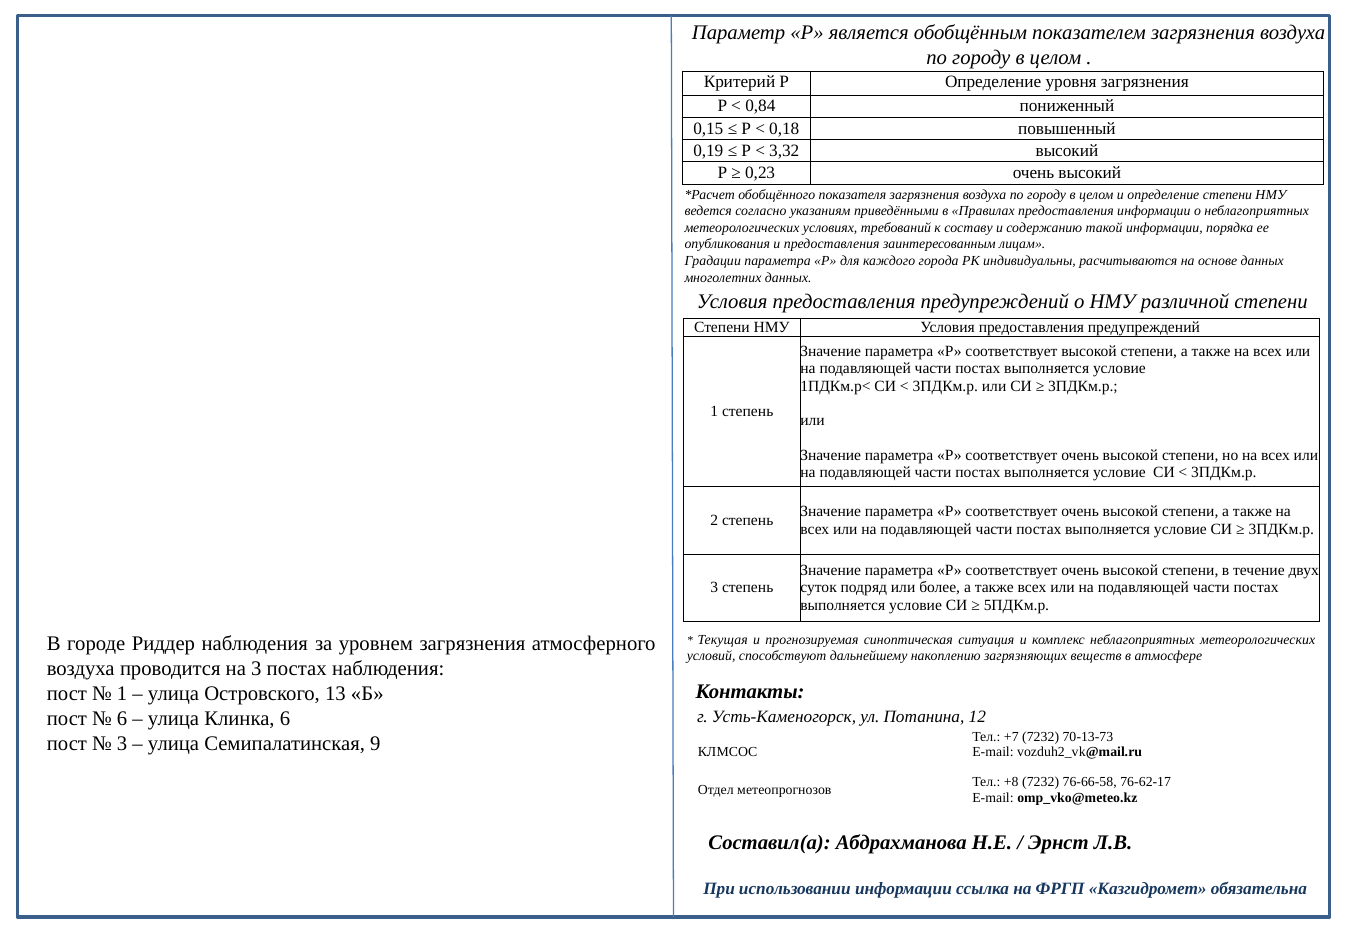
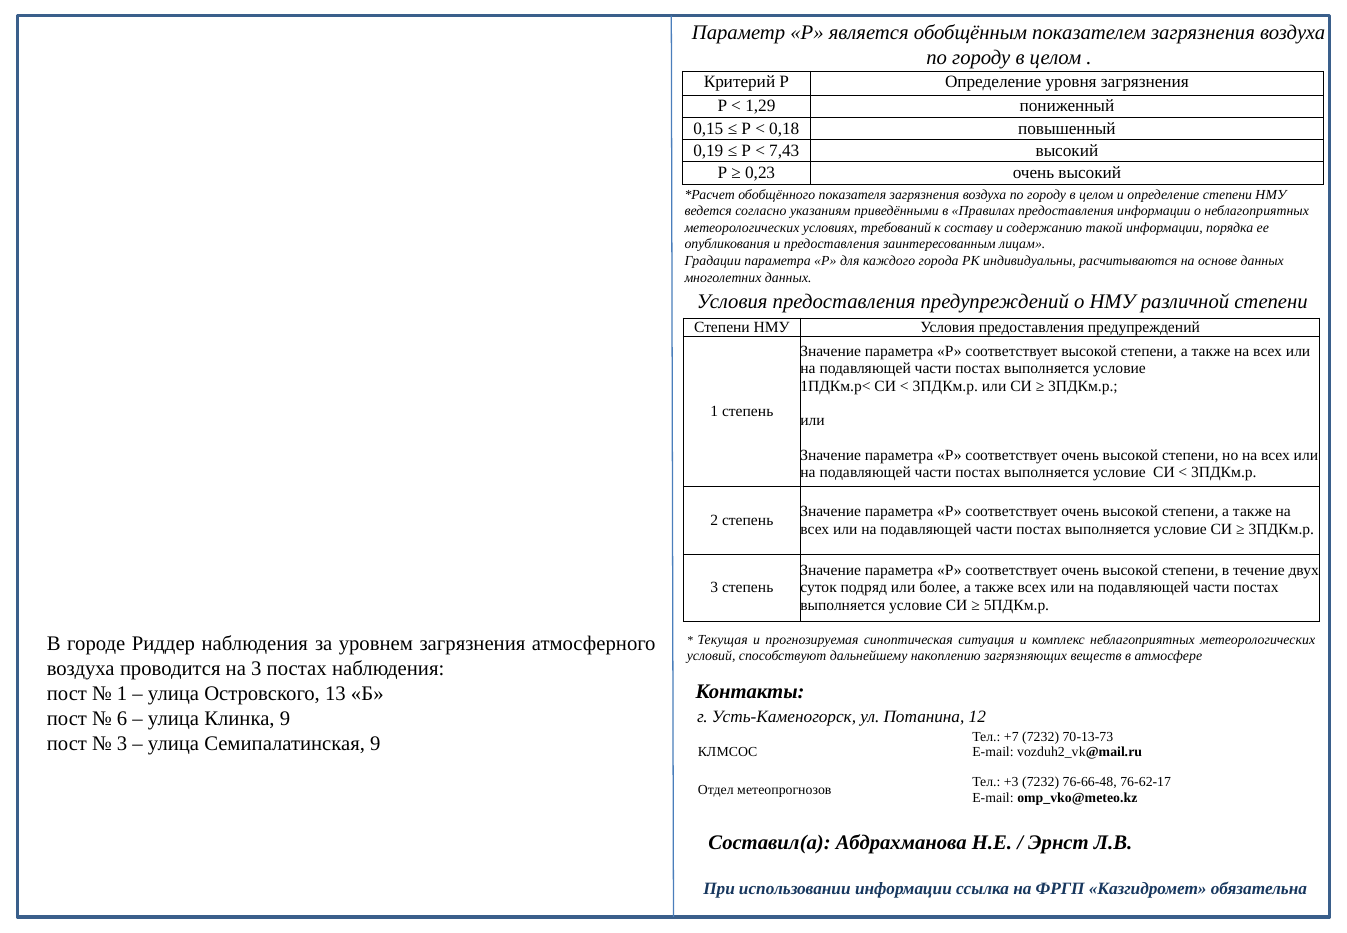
0,84: 0,84 -> 1,29 (760, 106)
3,32: 3,32 -> 7,43 (784, 151)
Клинка 6: 6 -> 9 (285, 718)
+8: +8 -> +3 (1011, 782)
76-66-58: 76-66-58 -> 76-66-48 (1090, 782)
